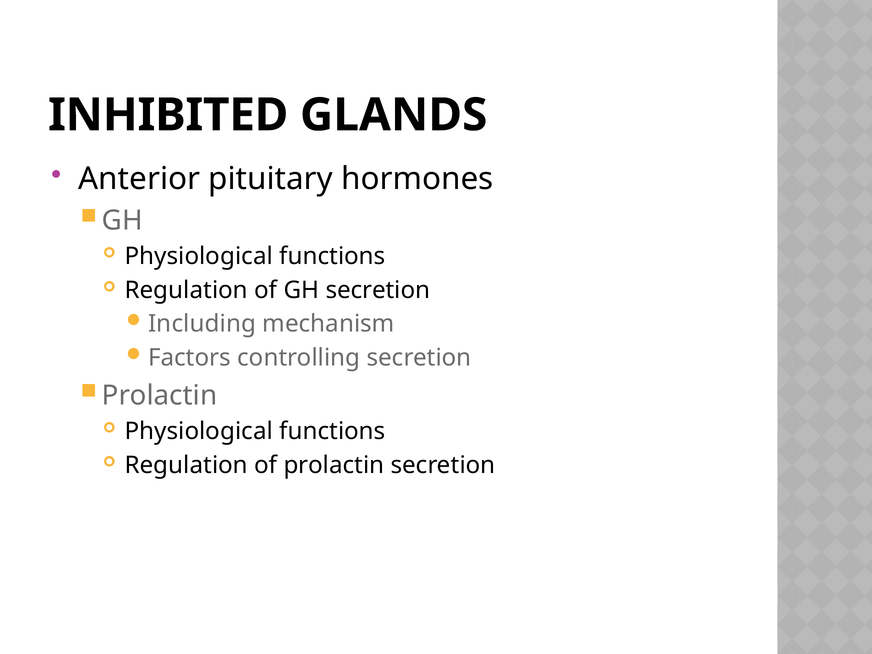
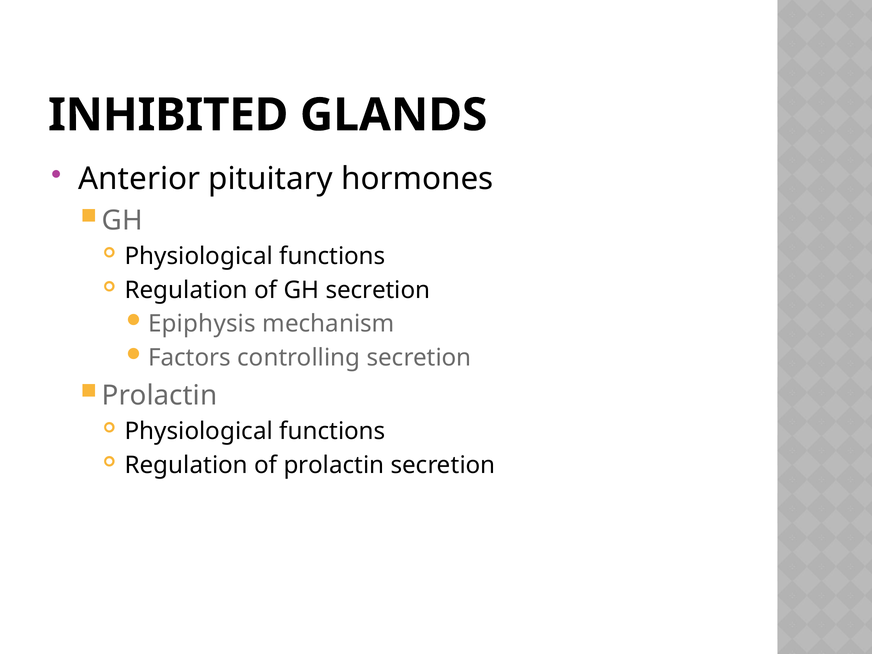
Including: Including -> Epiphysis (202, 324)
